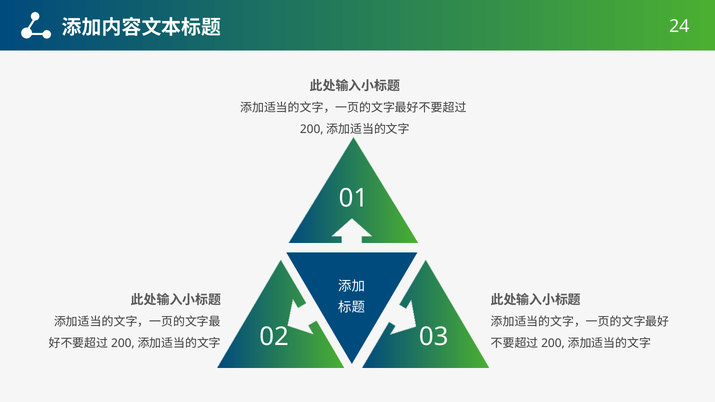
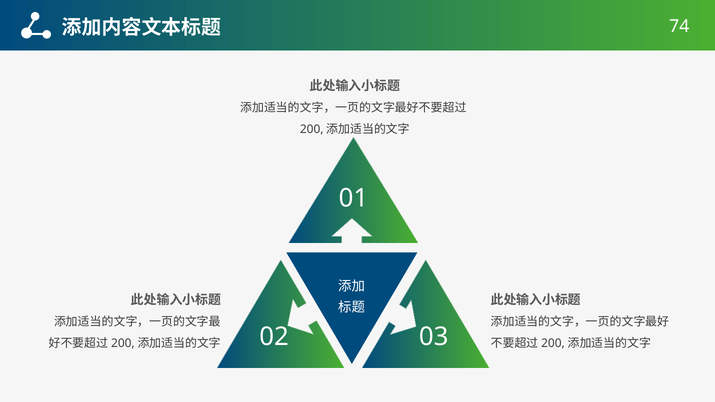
24: 24 -> 74 (679, 26)
